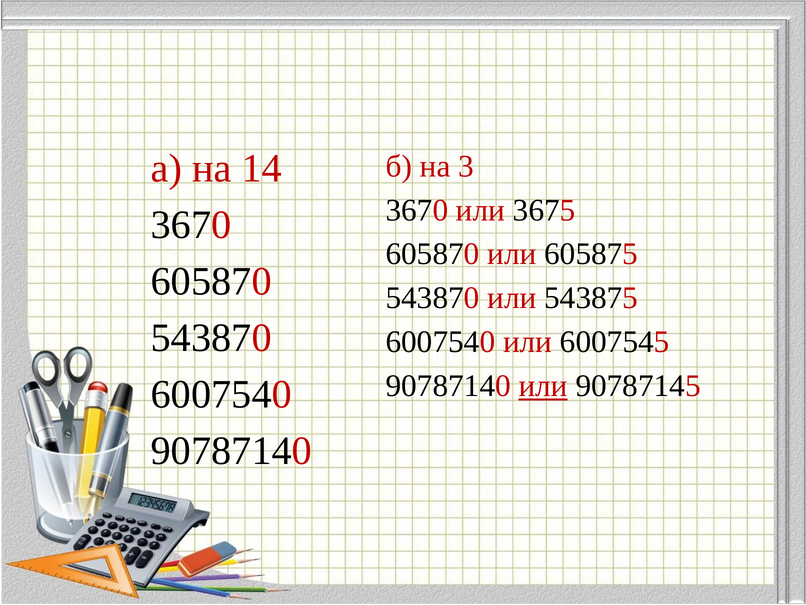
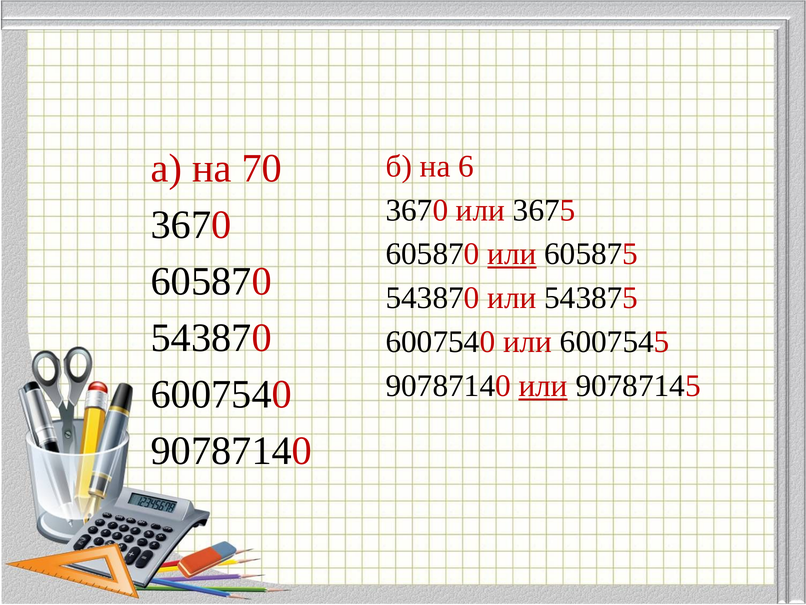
14: 14 -> 70 (262, 168)
3: 3 -> 6 (466, 166)
или underline: none -> present (512, 254)
